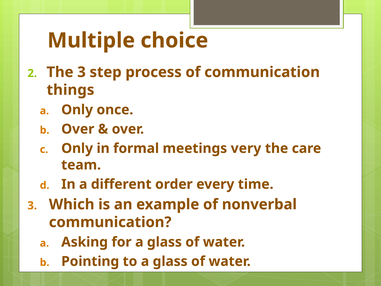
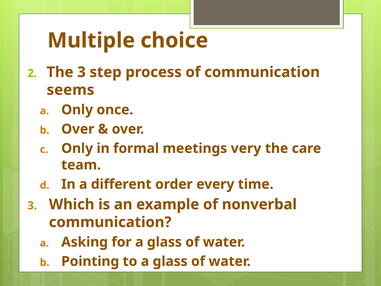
things: things -> seems (70, 90)
